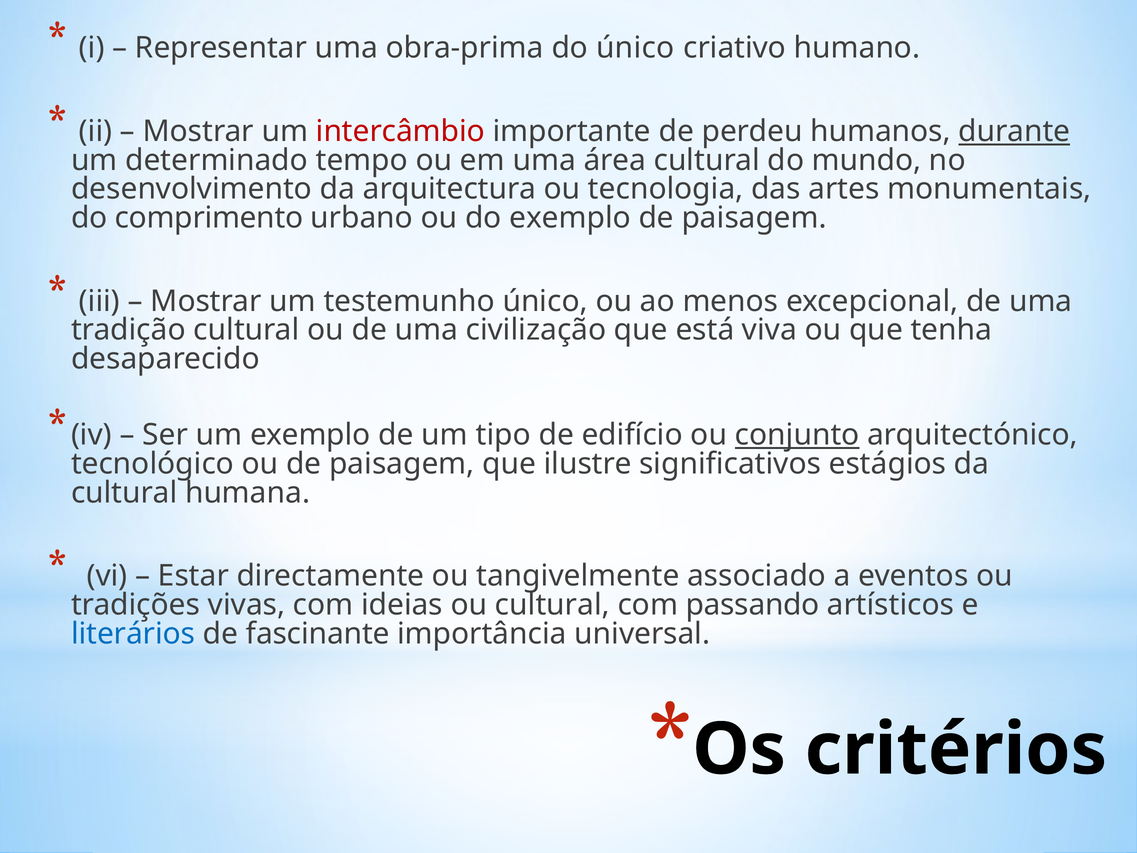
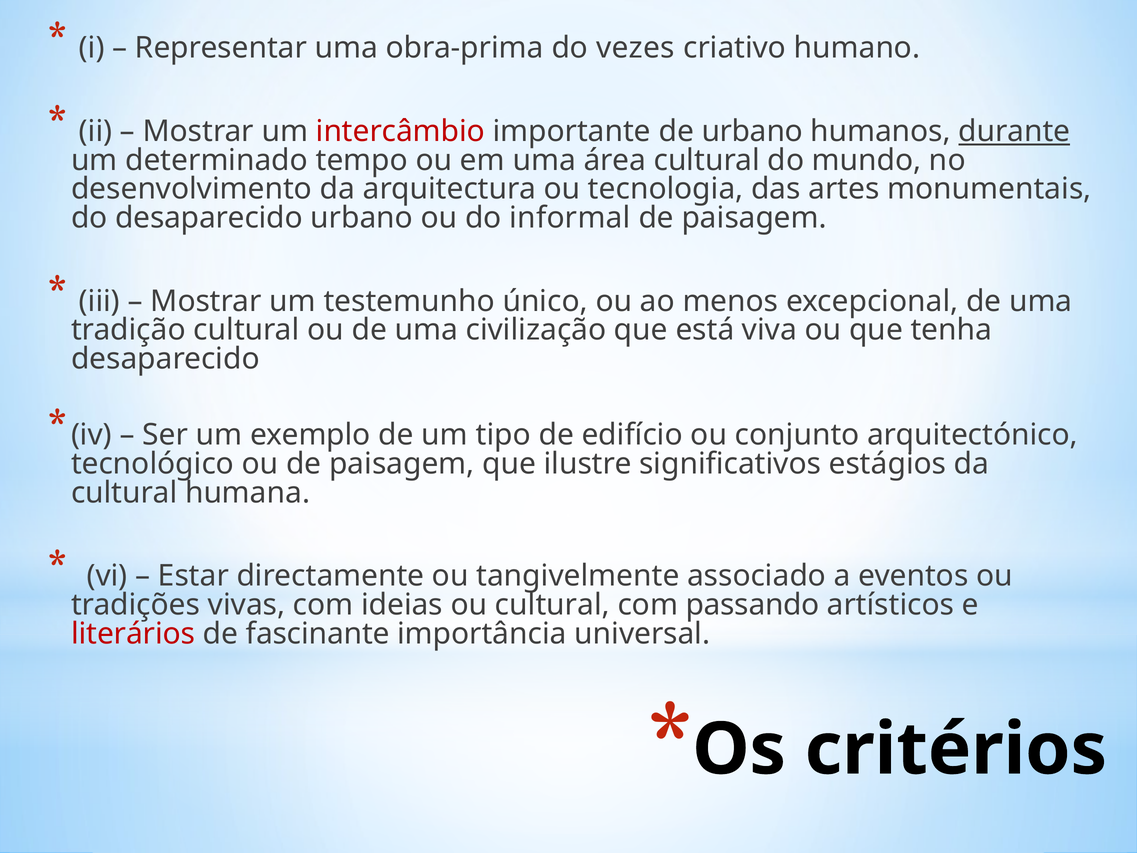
do único: único -> vezes (635, 48)
de perdeu: perdeu -> urbano (752, 131)
do comprimento: comprimento -> desaparecido (209, 218)
do exemplo: exemplo -> informal (570, 218)
conjunto underline: present -> none (797, 435)
literários colour: blue -> red (133, 633)
